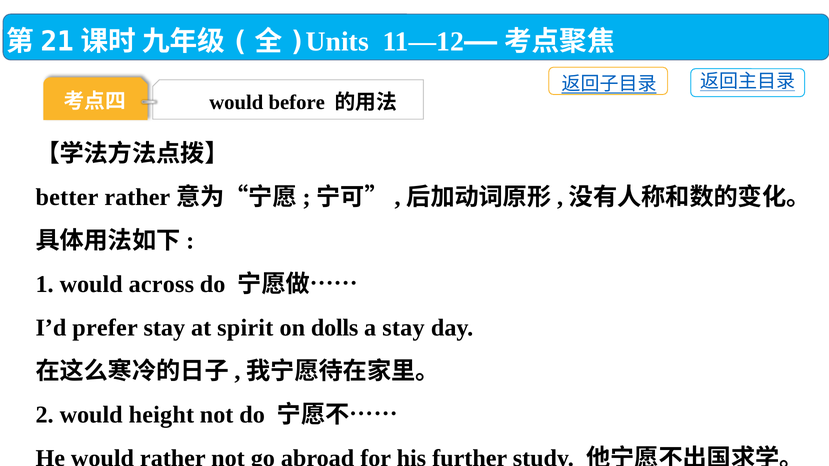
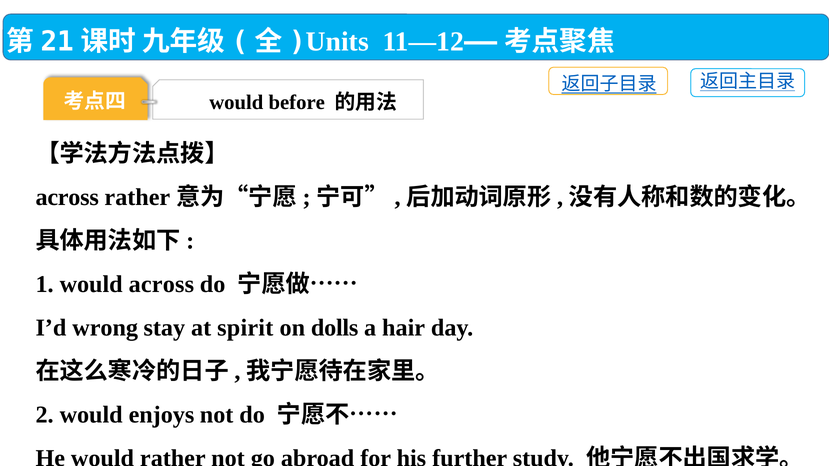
better: better -> across (67, 197)
prefer: prefer -> wrong (105, 328)
a stay: stay -> hair (404, 328)
height: height -> enjoys (161, 415)
